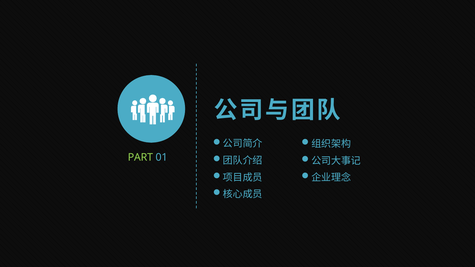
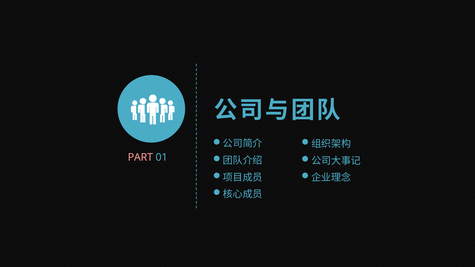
PART colour: light green -> pink (140, 158)
